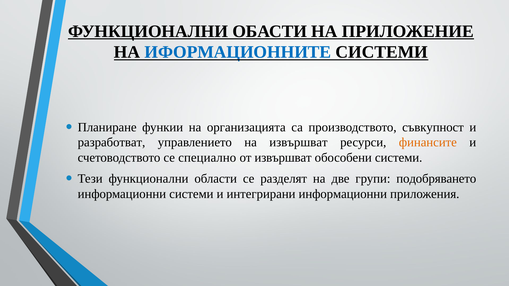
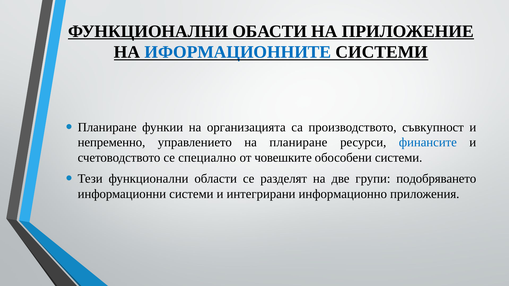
разработват: разработват -> непременно (112, 143)
на извършват: извършват -> планиране (298, 143)
финансите colour: orange -> blue (428, 143)
от извършват: извършват -> човешките (283, 158)
интегрирани информационни: информационни -> информационно (343, 194)
